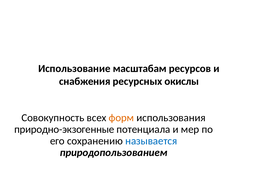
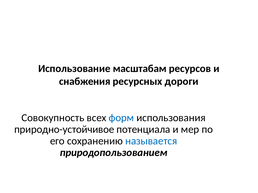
окислы: окислы -> дороги (182, 82)
форм colour: orange -> blue (121, 118)
природно-экзогенные: природно-экзогенные -> природно-устойчивое (64, 130)
